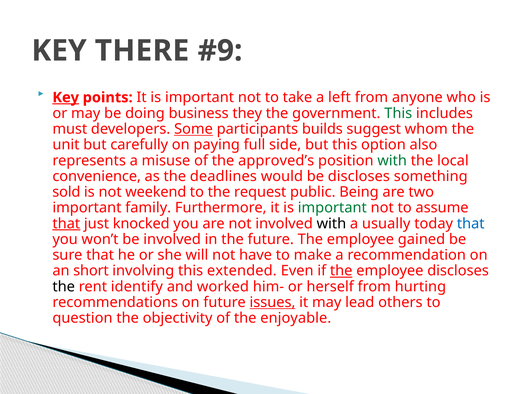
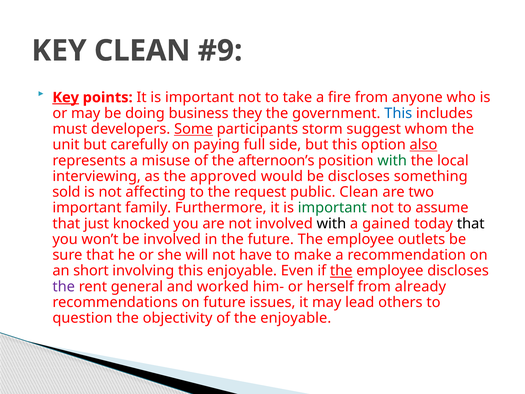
KEY THERE: THERE -> CLEAN (142, 51)
left: left -> fire (340, 97)
This colour: green -> blue (398, 113)
builds: builds -> storm (322, 129)
also underline: none -> present (423, 145)
approved’s: approved’s -> afternoon’s (276, 160)
convenience: convenience -> interviewing (97, 176)
deadlines: deadlines -> approved (223, 176)
weekend: weekend -> affecting (156, 192)
public Being: Being -> Clean (359, 192)
that underline: present -> none (66, 223)
usually: usually -> gained (386, 223)
that colour: blue -> black (471, 223)
gained: gained -> outlets (421, 239)
this extended: extended -> enjoyable (242, 271)
the colour: black -> purple (64, 286)
identify: identify -> general (137, 286)
hurting: hurting -> already (420, 286)
issues underline: present -> none (272, 302)
